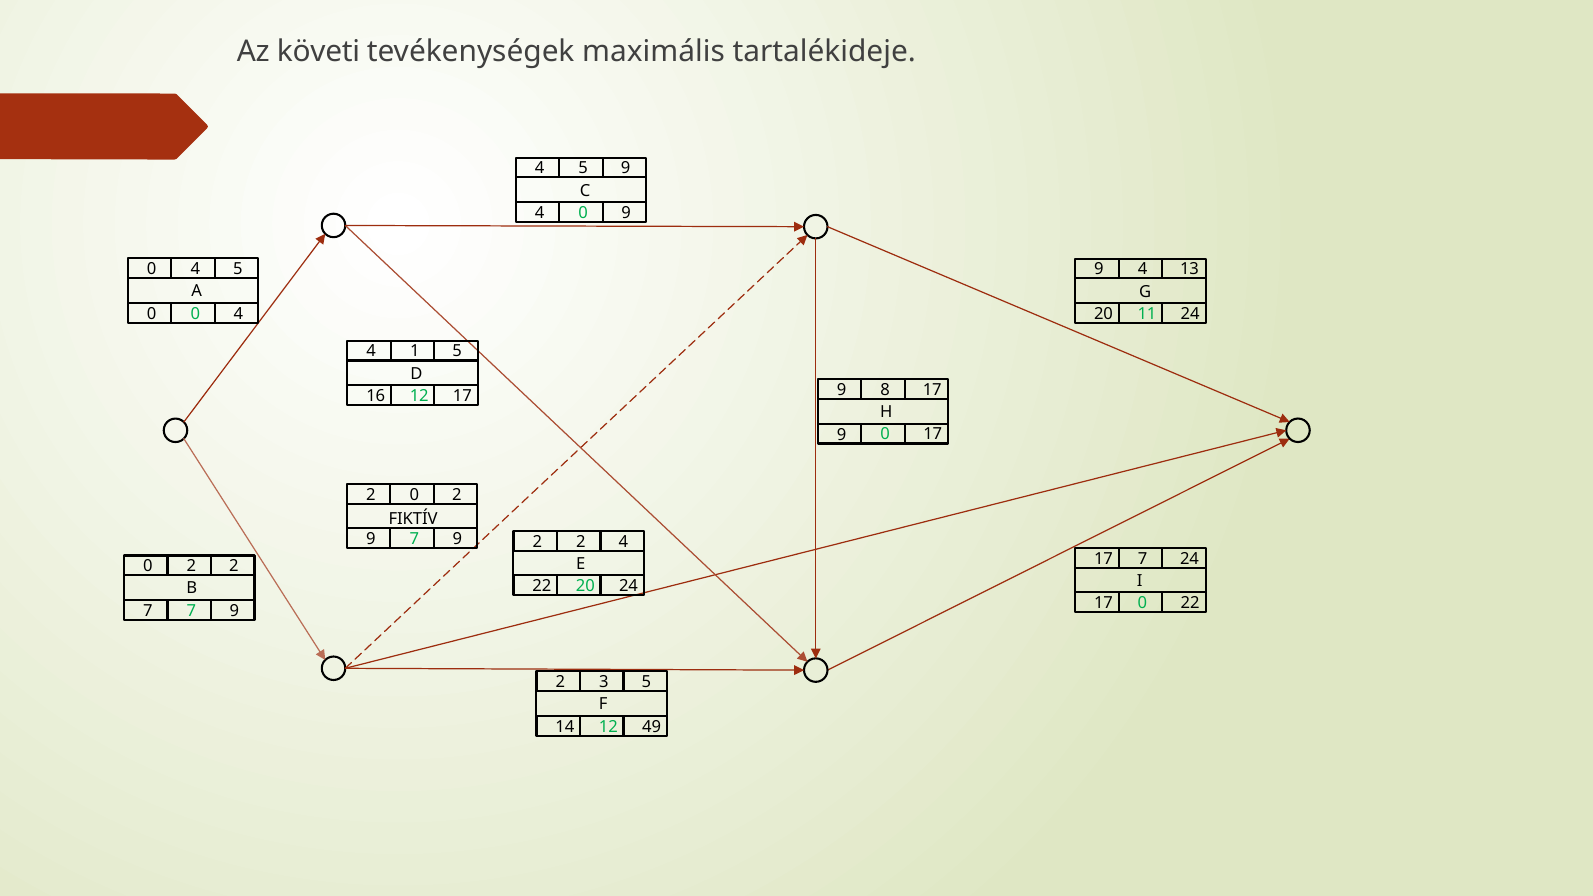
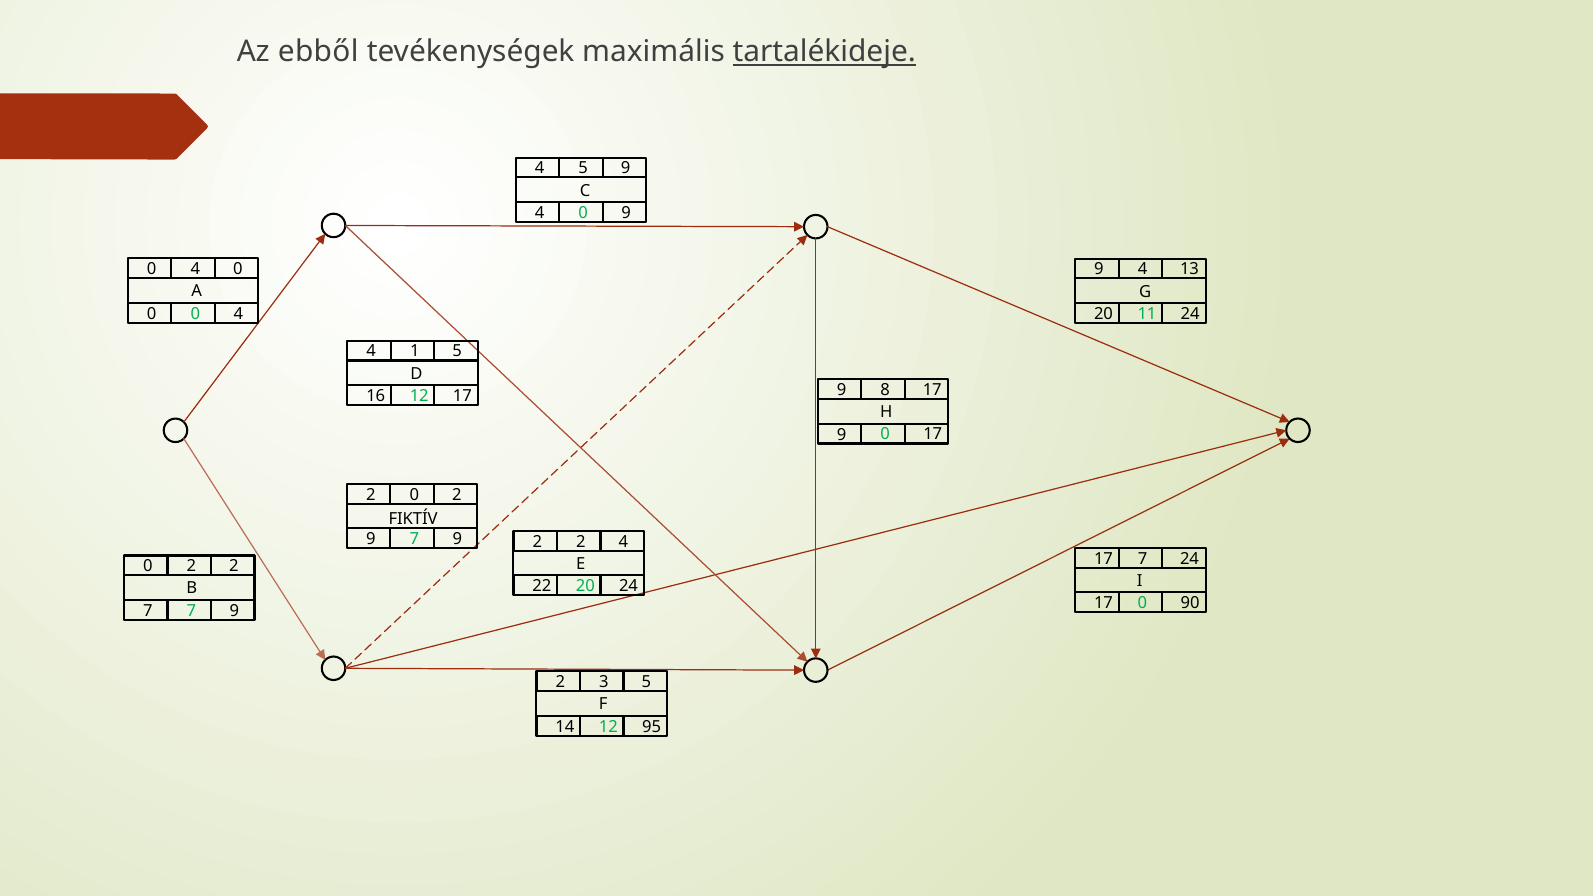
követi: követi -> ebből (318, 52)
tartalékideje underline: none -> present (824, 52)
0 4 5: 5 -> 0 (238, 269)
0 22: 22 -> 90 (1190, 603)
49: 49 -> 95 (652, 727)
